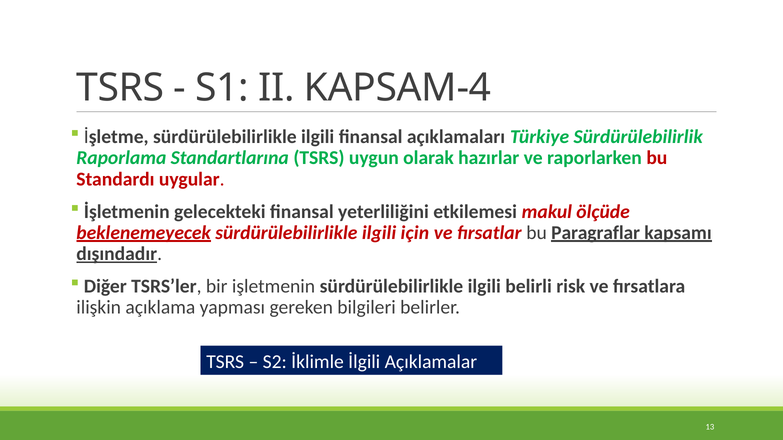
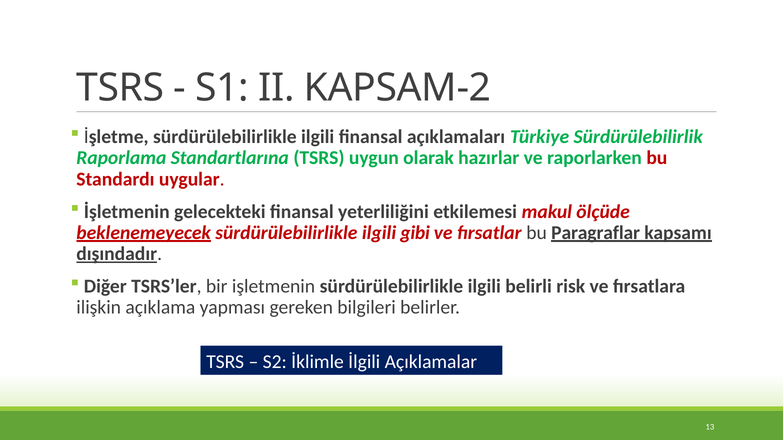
KAPSAM-4: KAPSAM-4 -> KAPSAM-2 (398, 88)
için: için -> gibi (415, 233)
